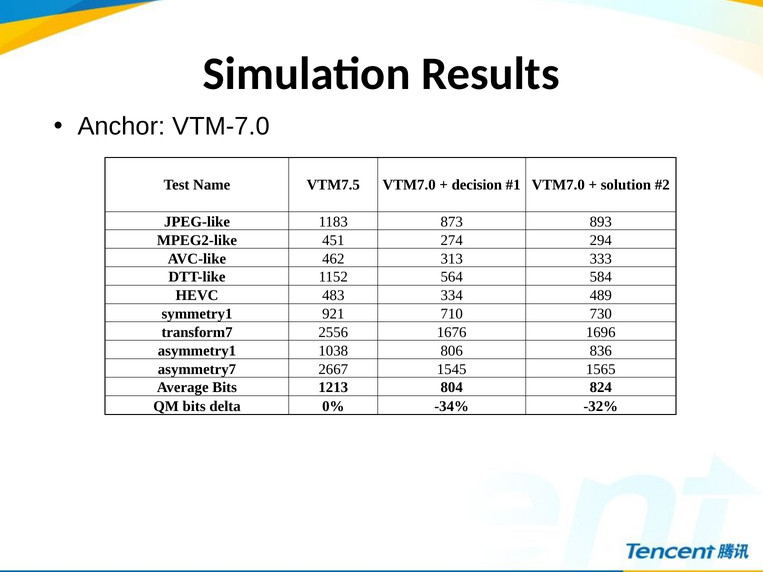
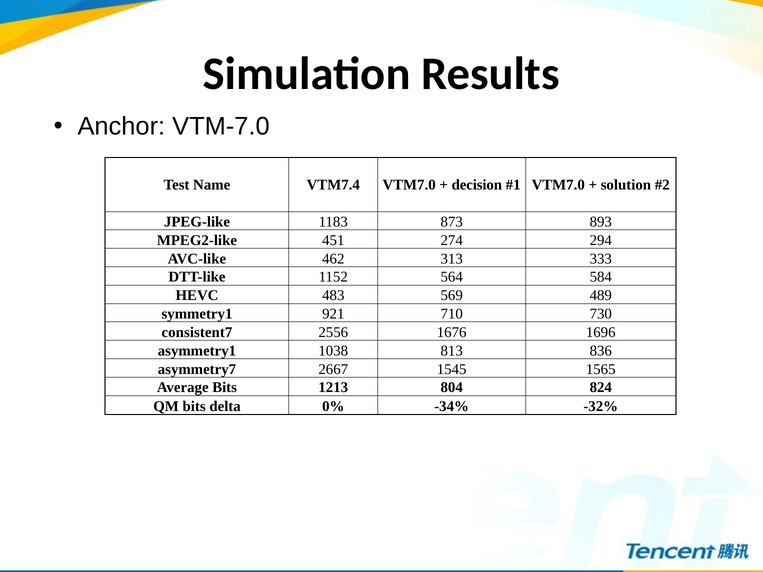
VTM7.5: VTM7.5 -> VTM7.4 (333, 185)
334: 334 -> 569 (452, 296)
transform7: transform7 -> consistent7 (197, 332)
806: 806 -> 813 (452, 351)
